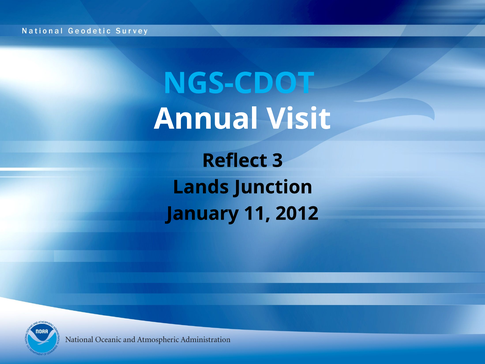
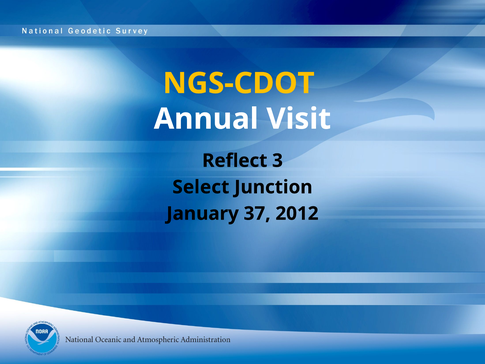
NGS-CDOT colour: light blue -> yellow (239, 83)
Lands: Lands -> Select (201, 187)
11: 11 -> 37 (257, 213)
